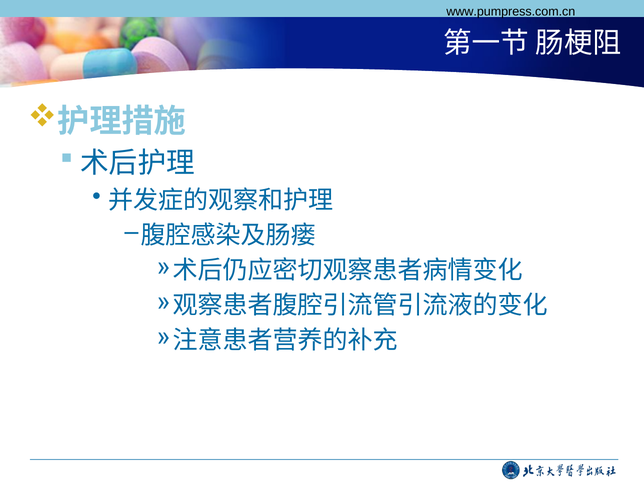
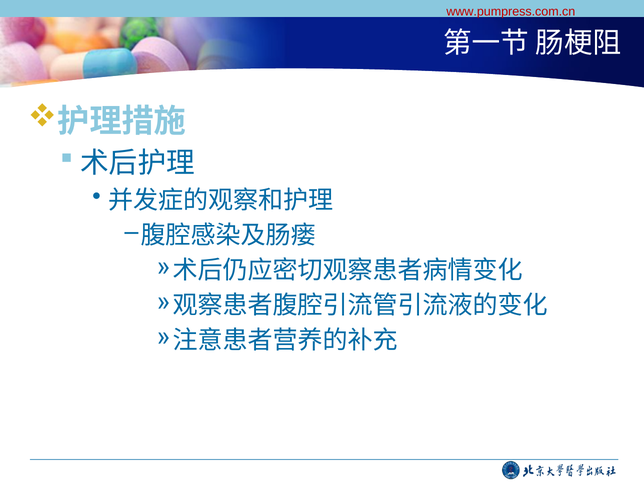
www.pumpress.com.cn colour: black -> red (511, 12)
